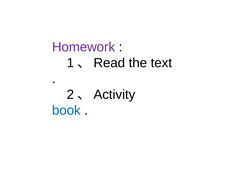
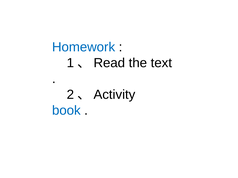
Homework colour: purple -> blue (84, 47)
